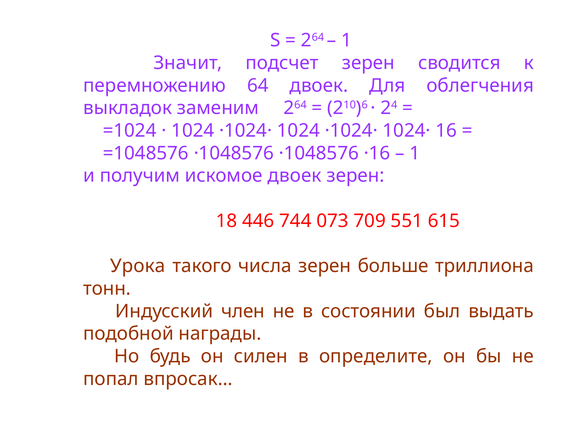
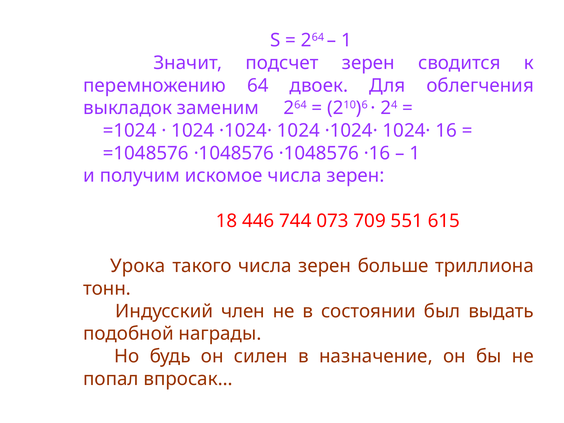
искомое двоек: двоек -> числа (295, 176)
определите: определите -> назначение (376, 356)
